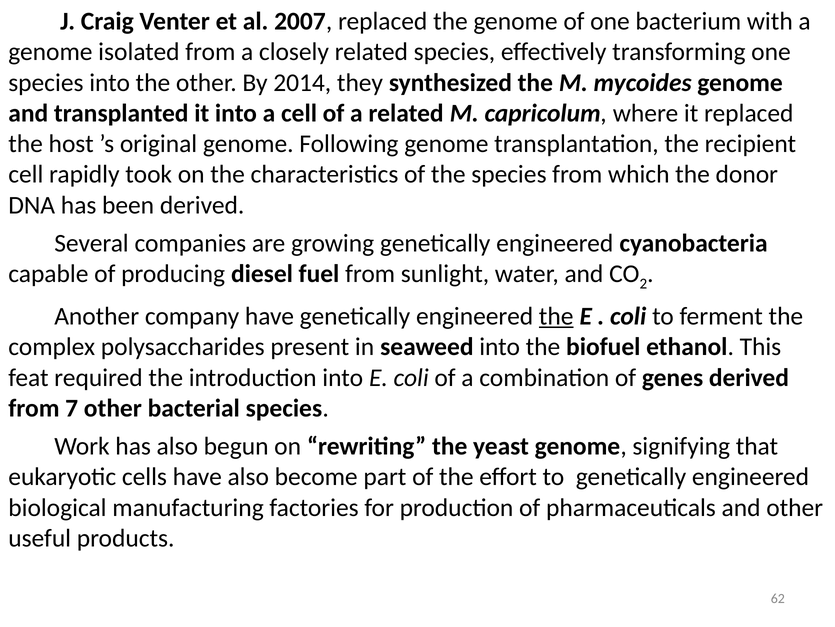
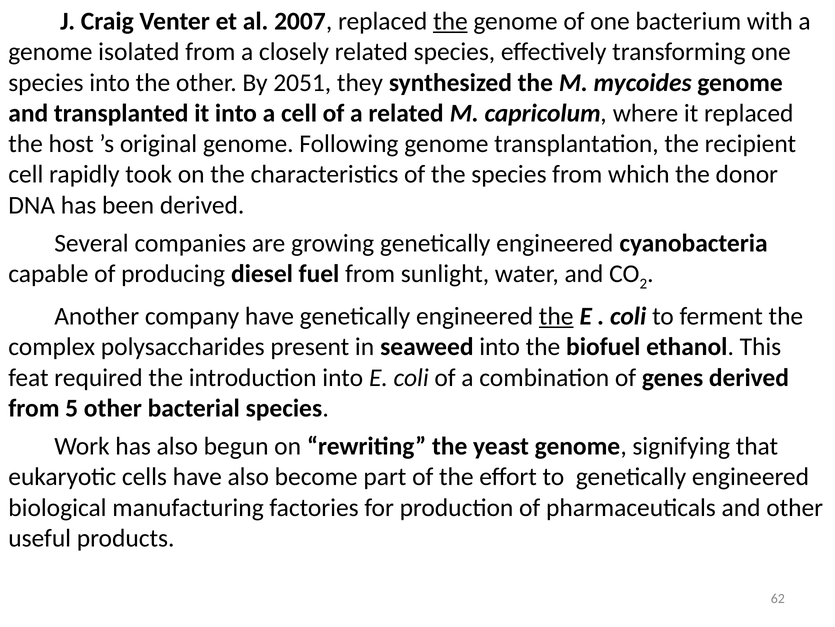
the underline: none -> present (450, 21)
2014: 2014 -> 2051 (302, 82)
7: 7 -> 5 (72, 408)
